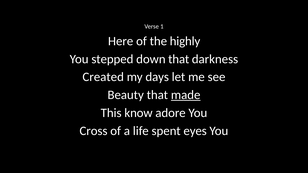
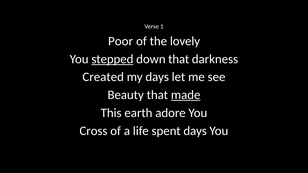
Here: Here -> Poor (121, 41)
highly: highly -> lovely (185, 41)
stepped underline: none -> present (112, 59)
know: know -> earth (138, 113)
spent eyes: eyes -> days (195, 131)
